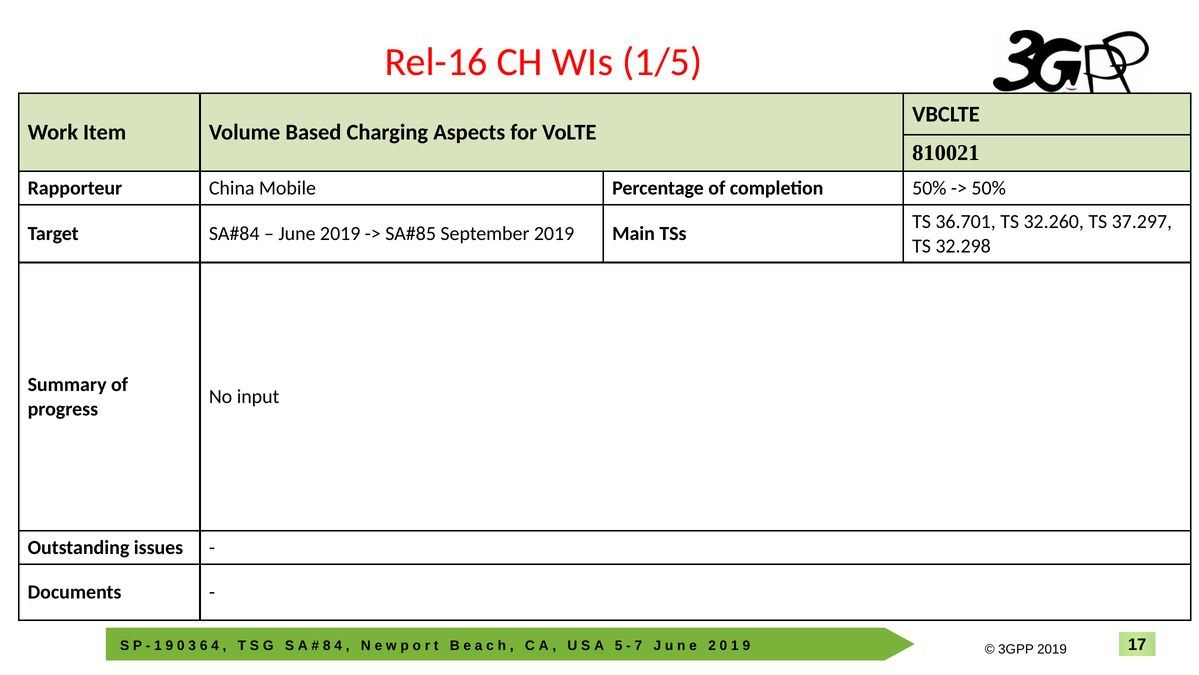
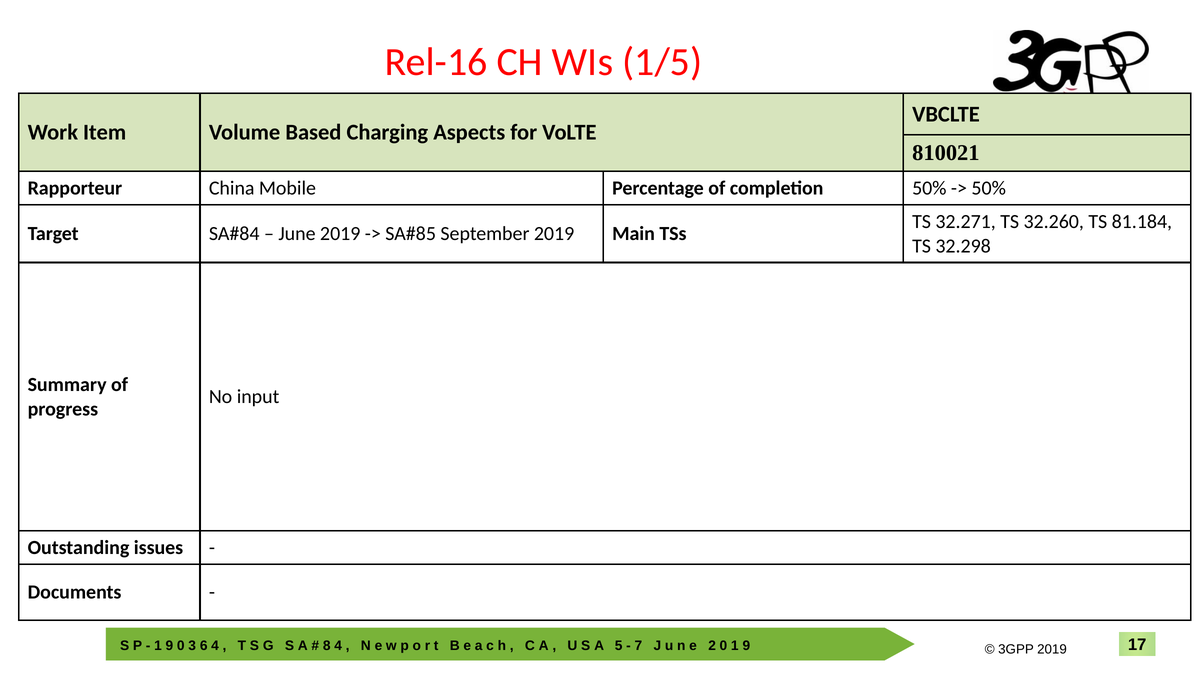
36.701: 36.701 -> 32.271 (966, 221)
37.297: 37.297 -> 81.184 (1142, 221)
